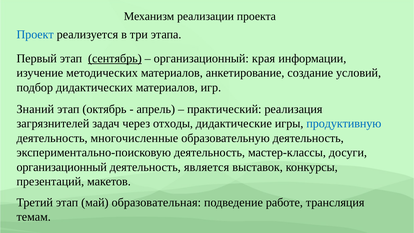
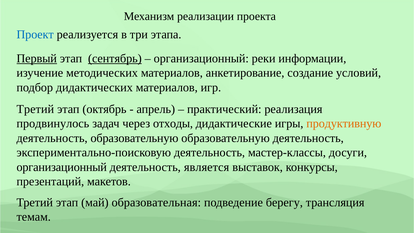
Первый underline: none -> present (37, 58)
края: края -> реки (264, 58)
Знаний: Знаний -> Третий (35, 109)
загрязнителей: загрязнителей -> продвинулось (53, 124)
продуктивную colour: blue -> orange (344, 124)
деятельность многочисленные: многочисленные -> образовательную (134, 138)
работе: работе -> берегу (284, 202)
